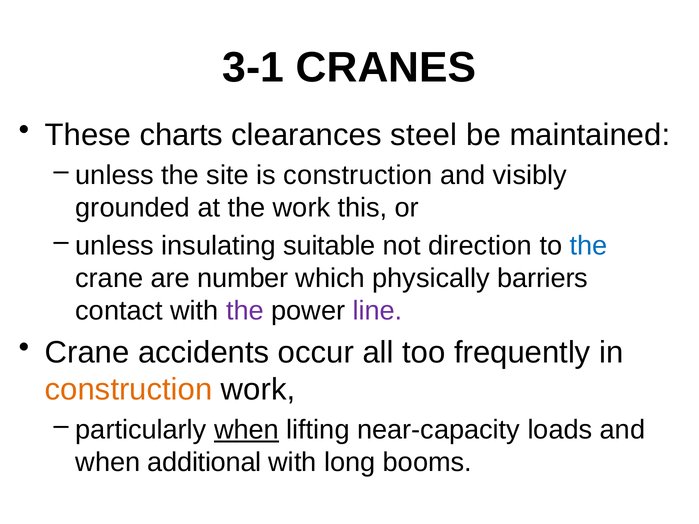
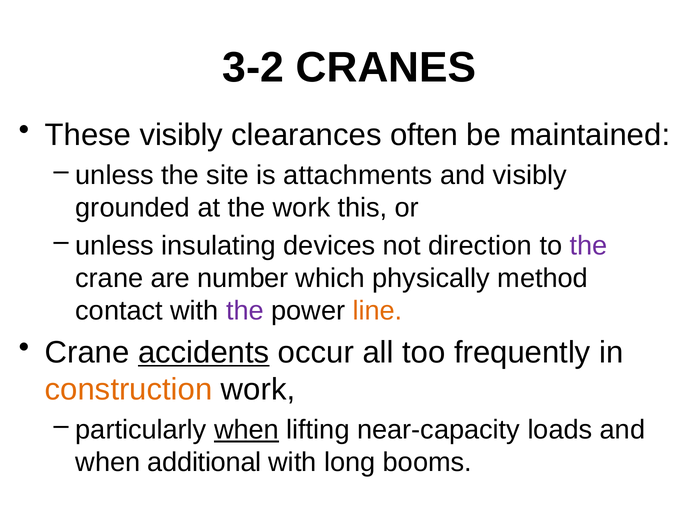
3-1: 3-1 -> 3-2 (253, 68)
These charts: charts -> visibly (181, 135)
steel: steel -> often (424, 135)
is construction: construction -> attachments (358, 175)
suitable: suitable -> devices (329, 246)
the colour: blue -> purple (589, 246)
barriers: barriers -> method (543, 278)
line colour: purple -> orange (378, 311)
accidents underline: none -> present (204, 353)
